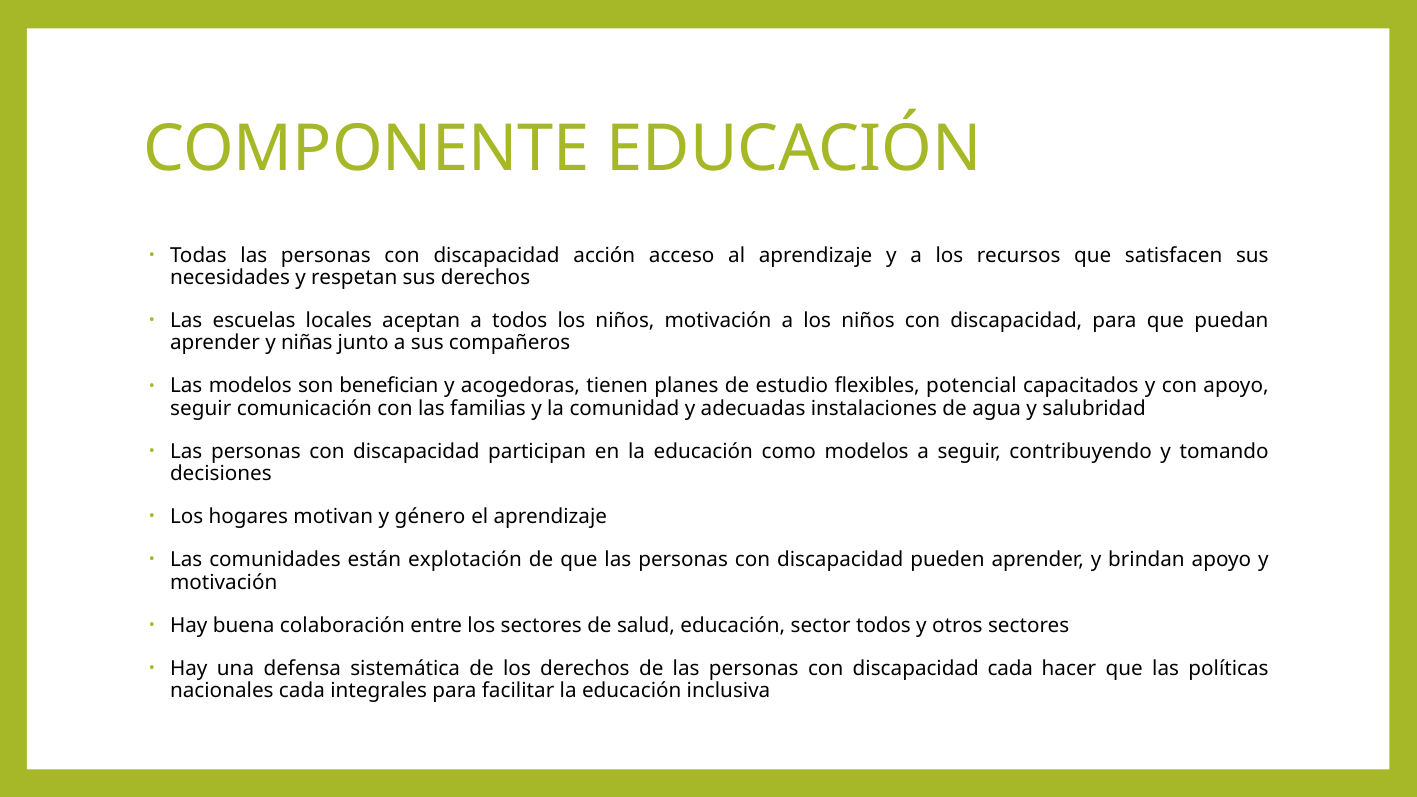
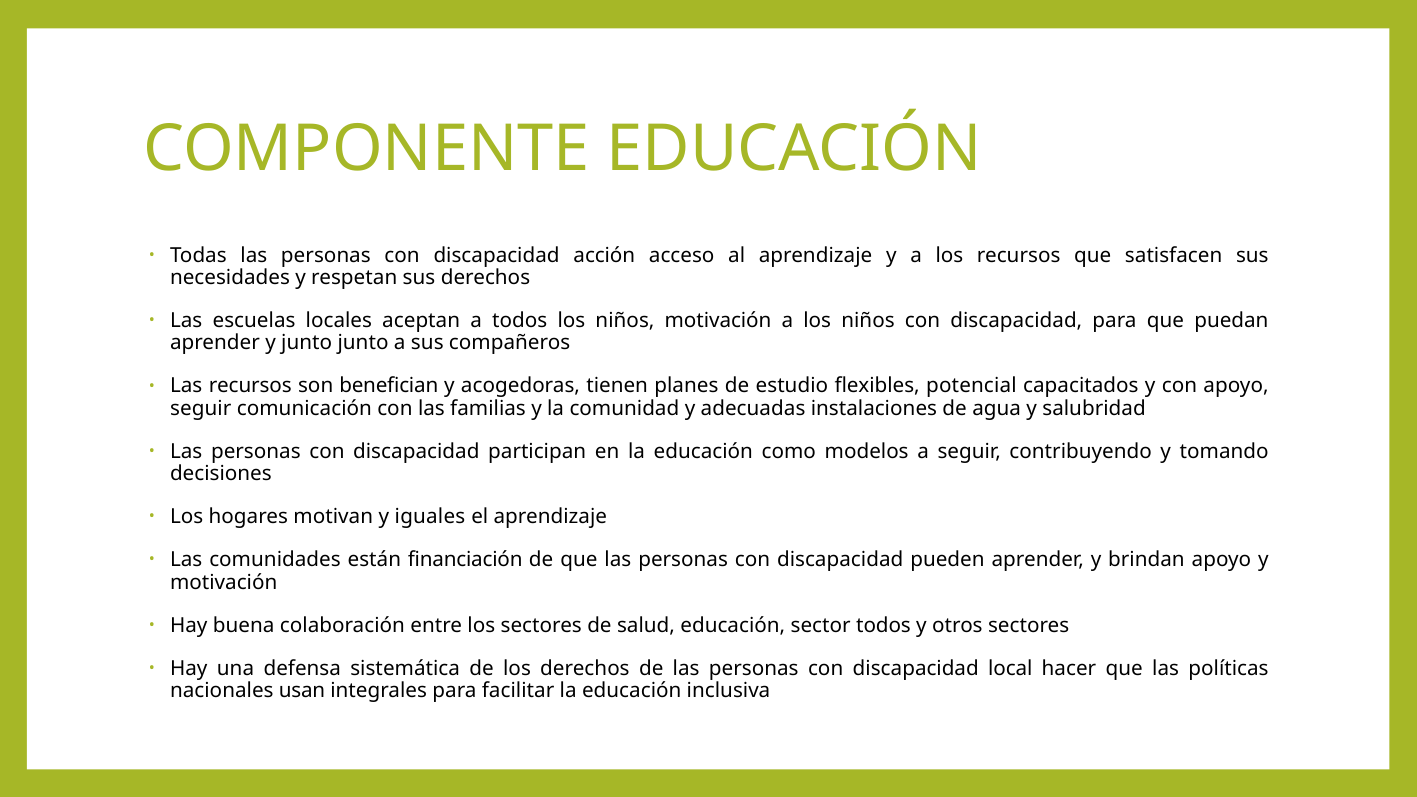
y niñas: niñas -> junto (307, 343)
Las modelos: modelos -> recursos (250, 386)
género: género -> iguales (430, 517)
explotación: explotación -> financiación (465, 560)
discapacidad cada: cada -> local (1010, 668)
nacionales cada: cada -> usan (302, 691)
